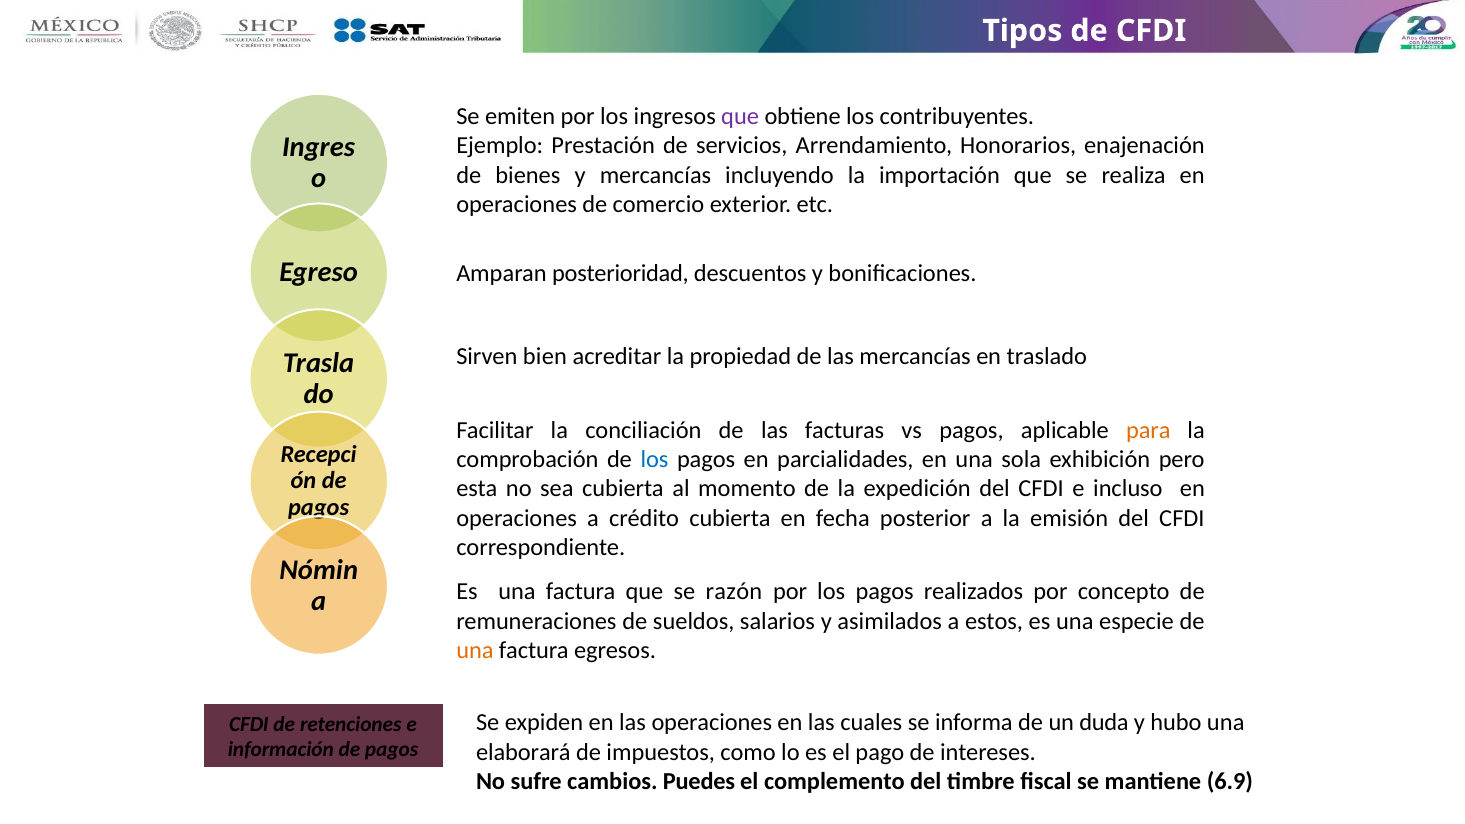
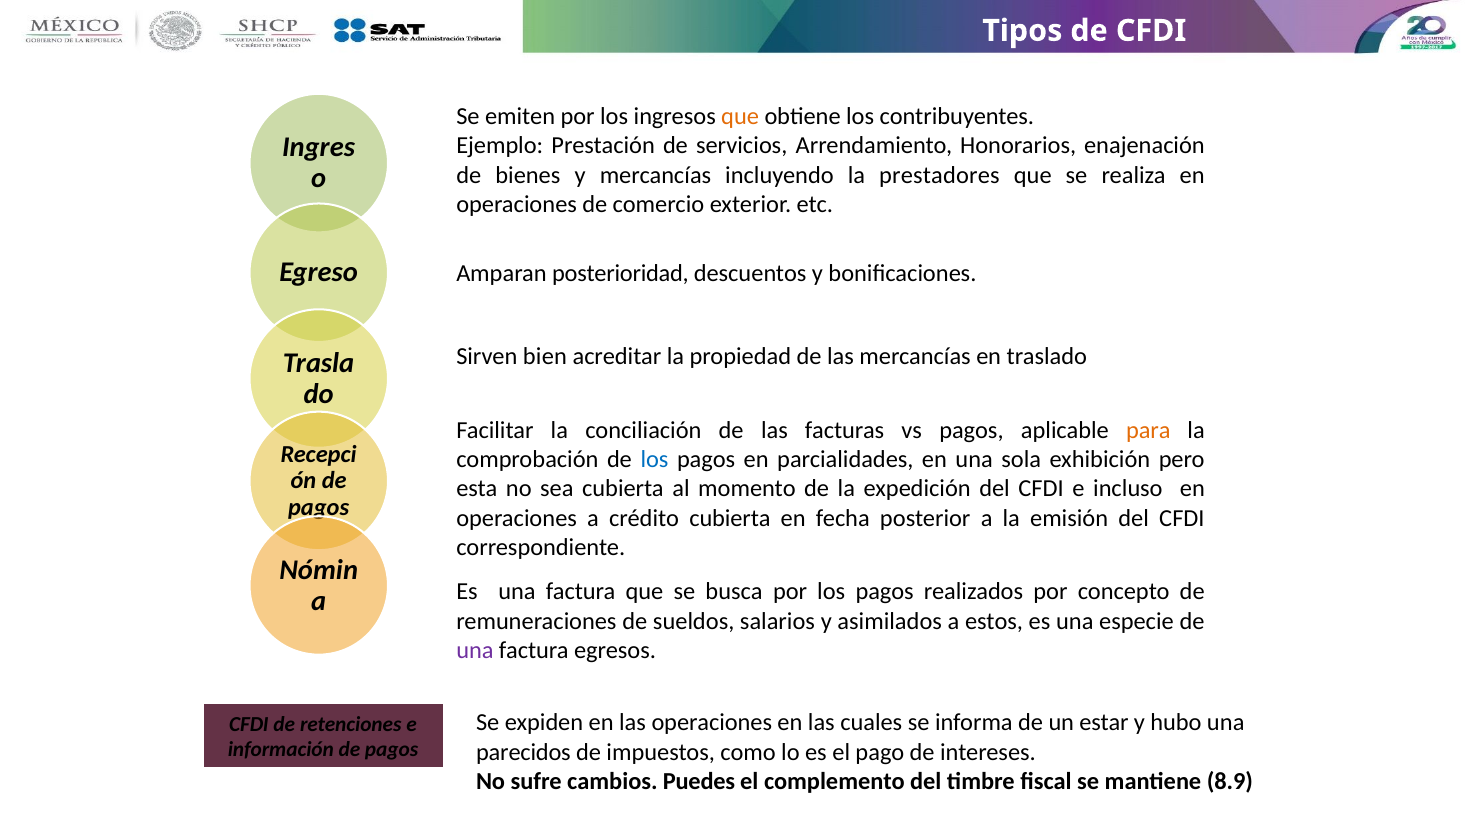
que colour: purple -> orange (740, 117)
importación: importación -> prestadores (939, 175)
razón: razón -> busca (734, 592)
una colour: orange -> purple (475, 650)
duda: duda -> estar (1104, 723)
elaborará: elaborará -> parecidos (523, 752)
6.9: 6.9 -> 8.9 (1230, 781)
